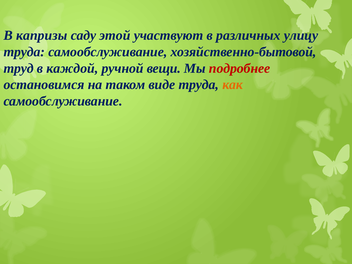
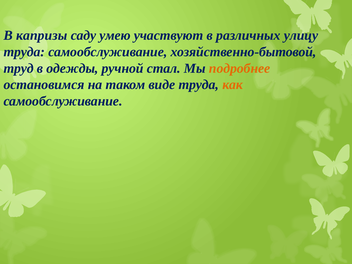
этой: этой -> умею (115, 35)
каждой: каждой -> одежды (72, 68)
вещи: вещи -> стал (164, 68)
подробнее colour: red -> orange (240, 68)
